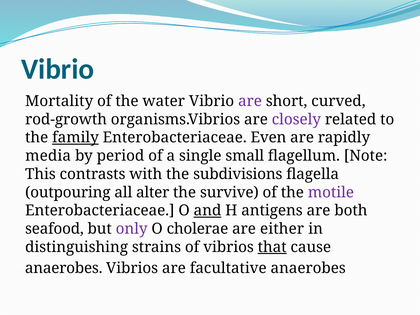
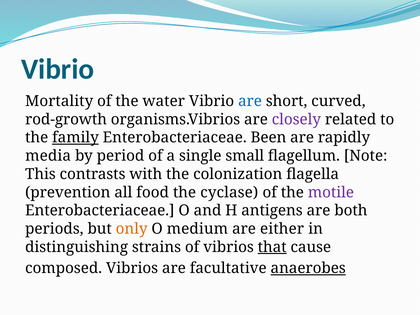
are colour: purple -> blue (250, 101)
Even: Even -> Been (268, 138)
subdivisions: subdivisions -> colonization (238, 174)
outpouring: outpouring -> prevention (68, 192)
alter: alter -> food (153, 192)
survive: survive -> cyclase (229, 192)
and underline: present -> none (207, 211)
seafood: seafood -> periods (54, 229)
only colour: purple -> orange (132, 229)
cholerae: cholerae -> medium (197, 229)
anaerobes: anaerobes -> composed (64, 268)
anaerobes underline: none -> present (308, 268)
